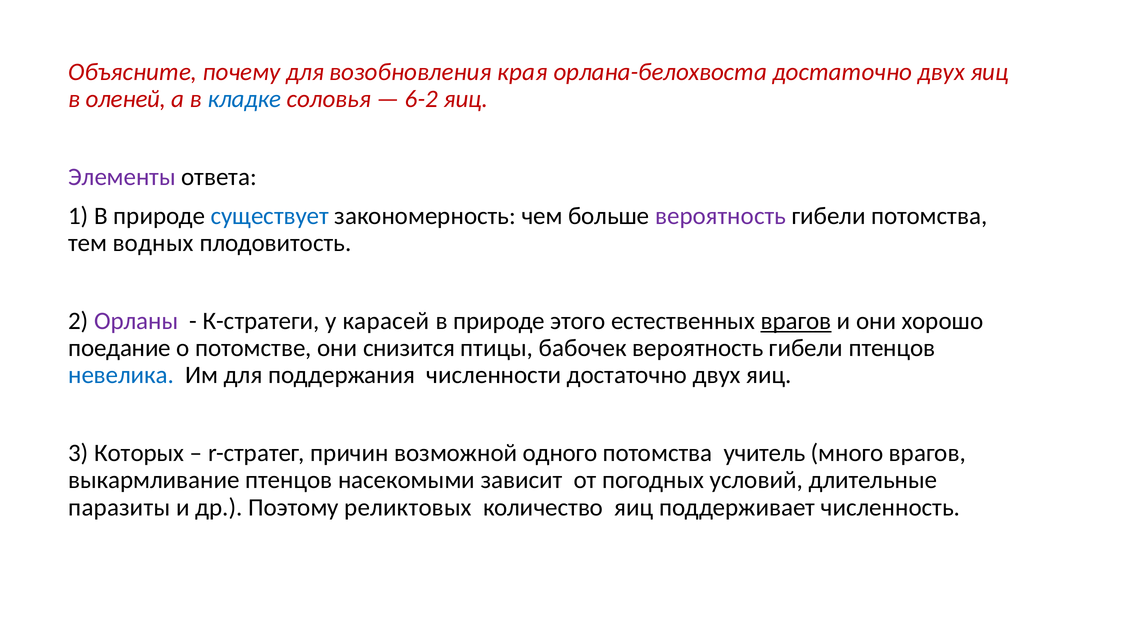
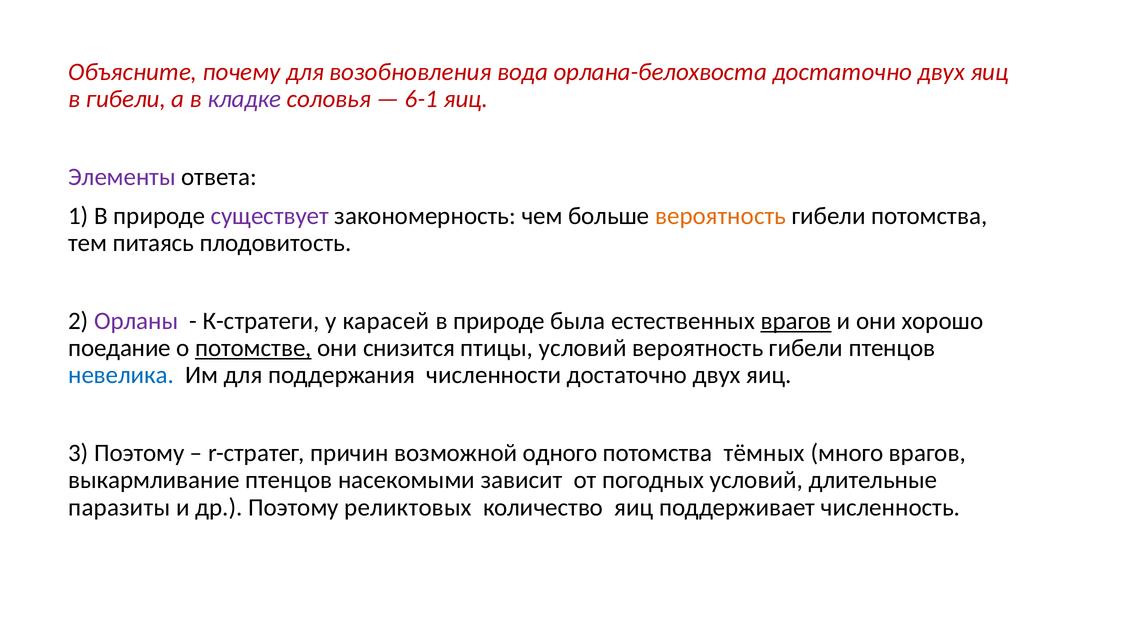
края: края -> вода (523, 72)
в оленей: оленей -> гибели (126, 99)
кладке colour: blue -> purple (244, 99)
6-2: 6-2 -> 6-1 (421, 99)
существует colour: blue -> purple (270, 216)
вероятность colour: purple -> orange (721, 216)
водных: водных -> питаясь (153, 243)
этого: этого -> была (578, 321)
потомстве underline: none -> present (253, 348)
птицы бабочек: бабочек -> условий (583, 348)
3 Которых: Которых -> Поэтому (139, 453)
учитель: учитель -> тёмных (764, 453)
